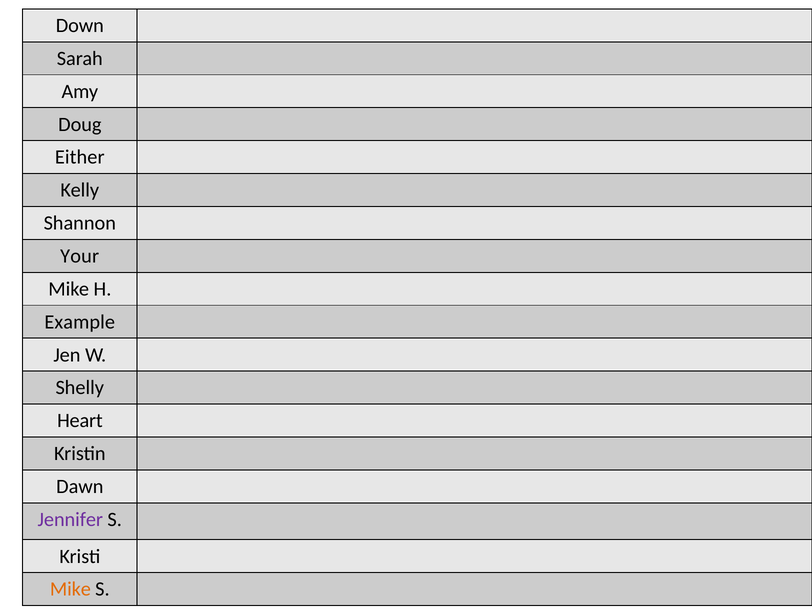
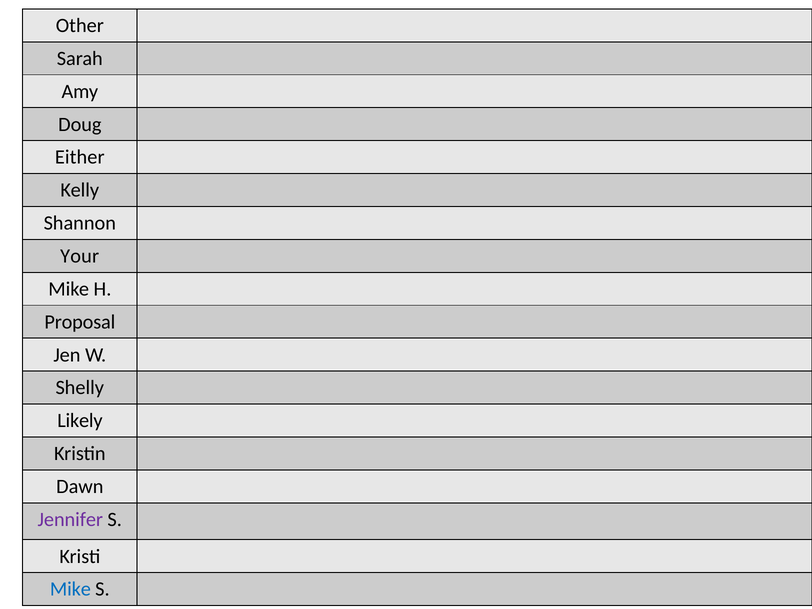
Down: Down -> Other (80, 26)
Example: Example -> Proposal (80, 322)
Heart: Heart -> Likely (80, 421)
Mike colour: orange -> blue (70, 589)
